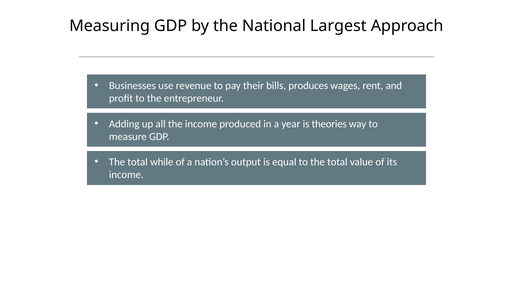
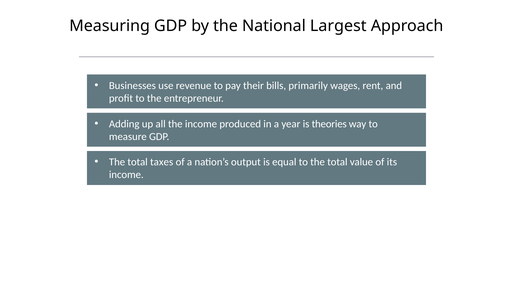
produces: produces -> primarily (308, 86)
while: while -> taxes (162, 162)
